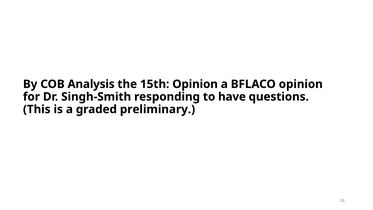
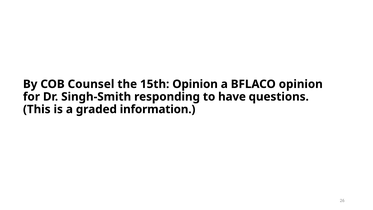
Analysis: Analysis -> Counsel (91, 84)
preliminary: preliminary -> information (158, 109)
